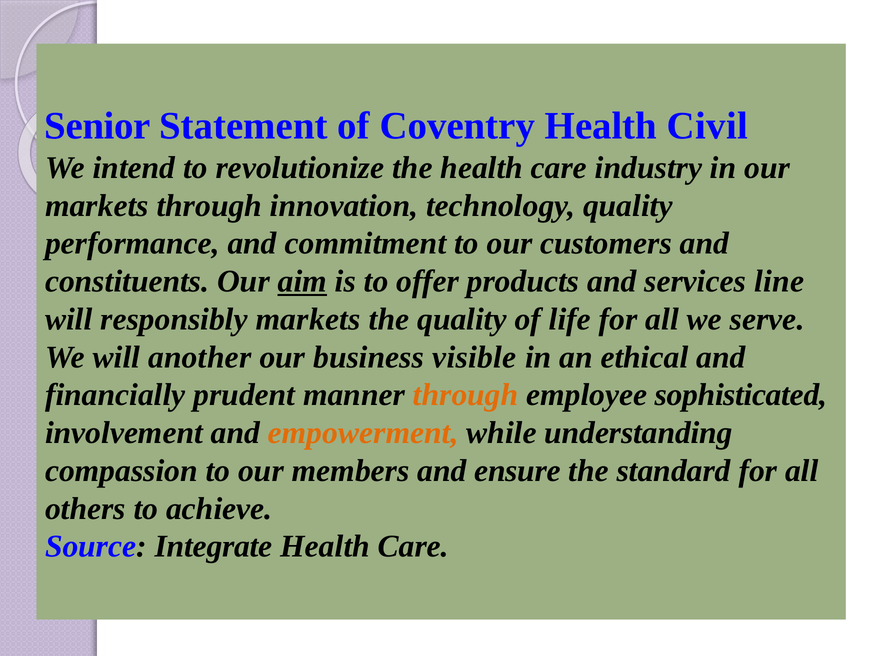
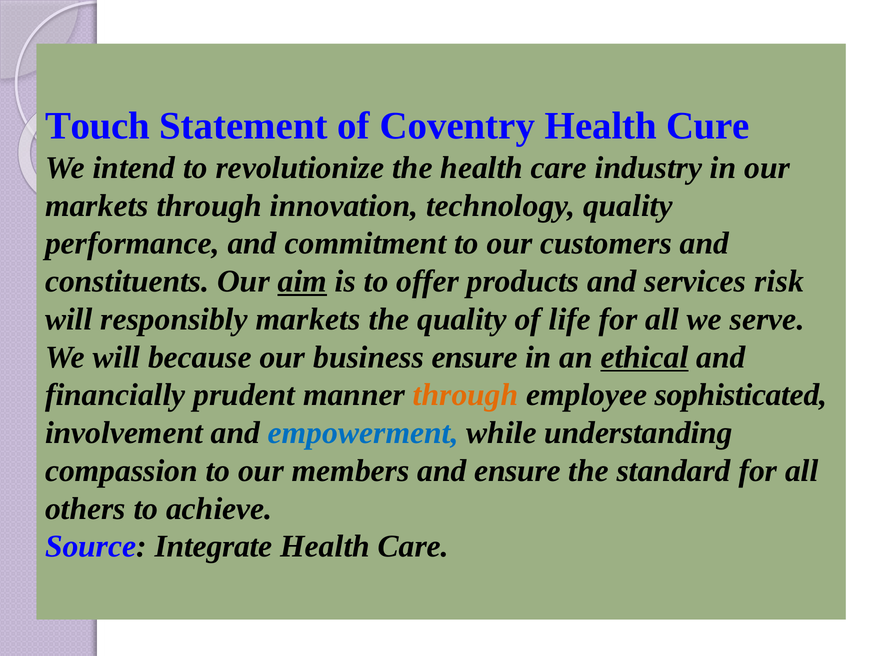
Senior: Senior -> Touch (97, 126)
Civil: Civil -> Cure (708, 126)
line: line -> risk (779, 282)
another: another -> because (200, 357)
business visible: visible -> ensure (475, 357)
ethical underline: none -> present (644, 357)
empowerment colour: orange -> blue (363, 433)
